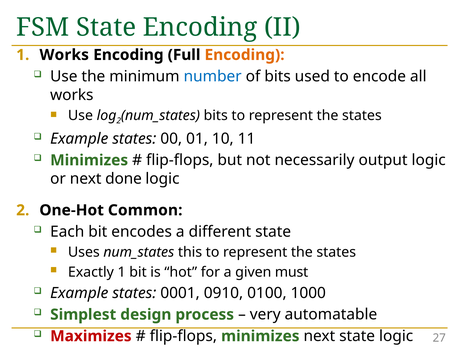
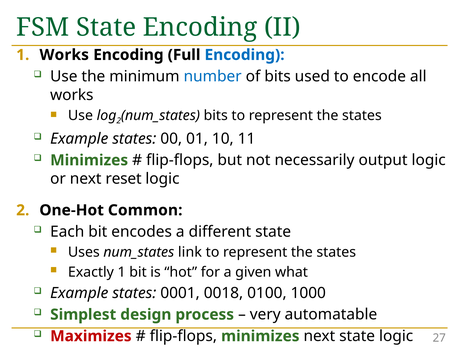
Encoding colour: orange -> blue (245, 55)
done: done -> reset (124, 179)
this: this -> link (190, 252)
must: must -> what (291, 272)
0910: 0910 -> 0018 (223, 293)
